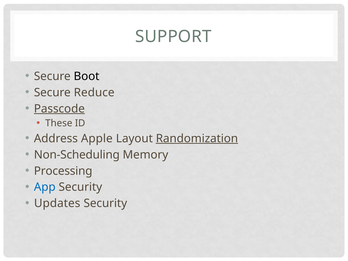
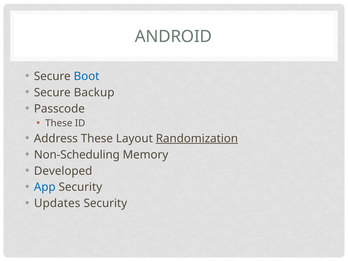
SUPPORT: SUPPORT -> ANDROID (173, 36)
Boot colour: black -> blue (87, 76)
Reduce: Reduce -> Backup (94, 92)
Passcode underline: present -> none (59, 109)
Address Apple: Apple -> These (97, 138)
Processing: Processing -> Developed (63, 171)
